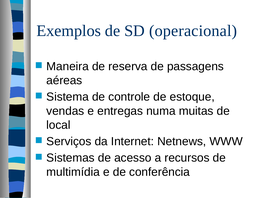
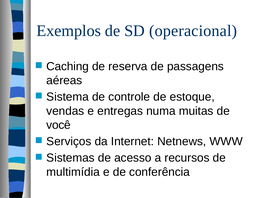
Maneira: Maneira -> Caching (68, 66)
local: local -> você (59, 125)
